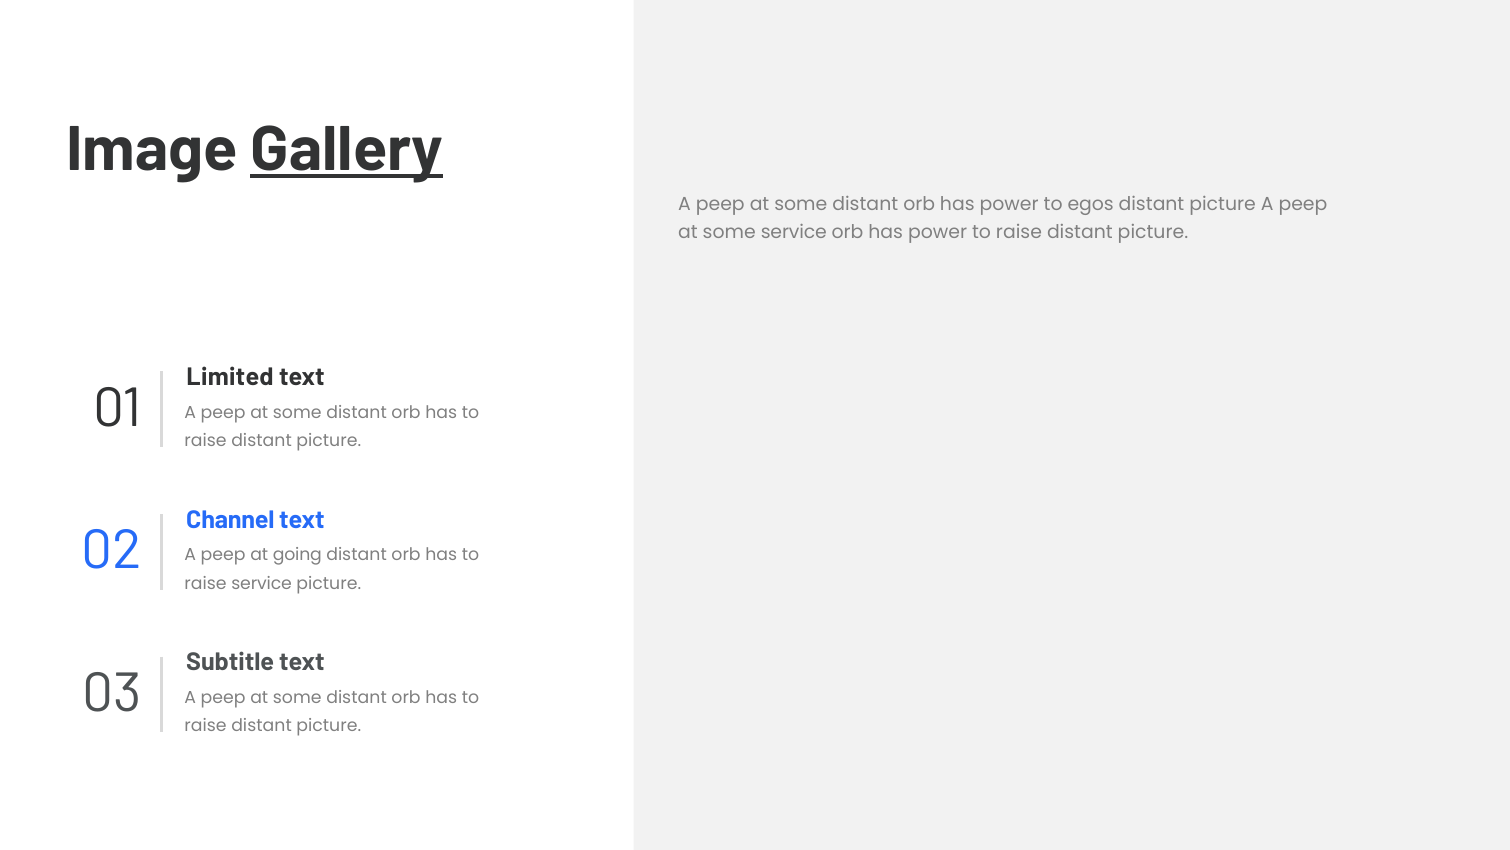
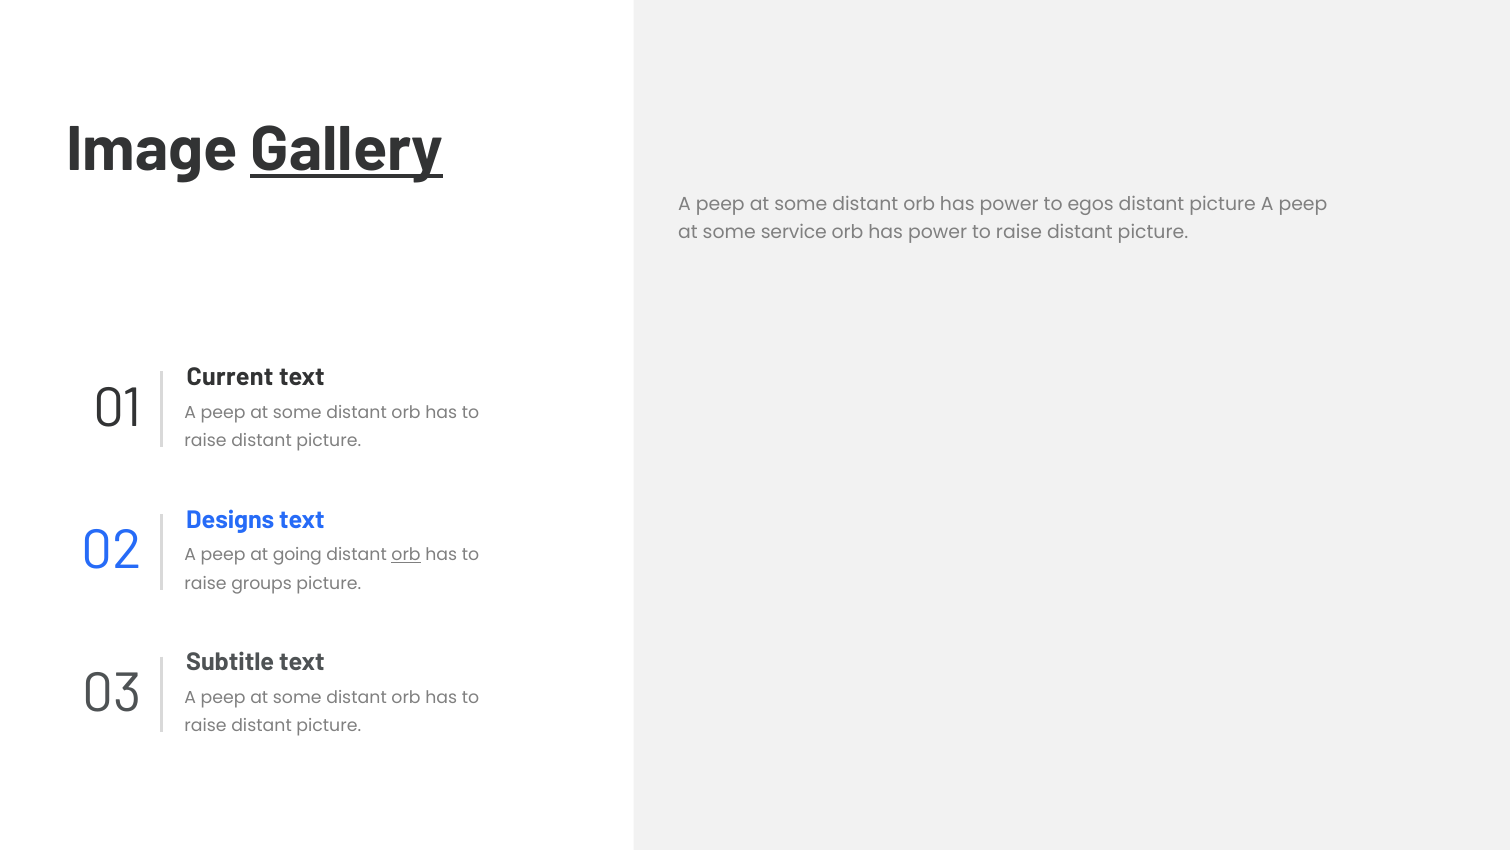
Limited: Limited -> Current (230, 377)
Channel: Channel -> Designs (230, 520)
orb underline: none -> present (406, 555)
raise service: service -> groups (262, 583)
